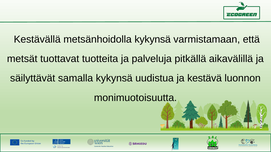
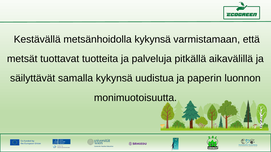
kestävä: kestävä -> paperin (204, 78)
